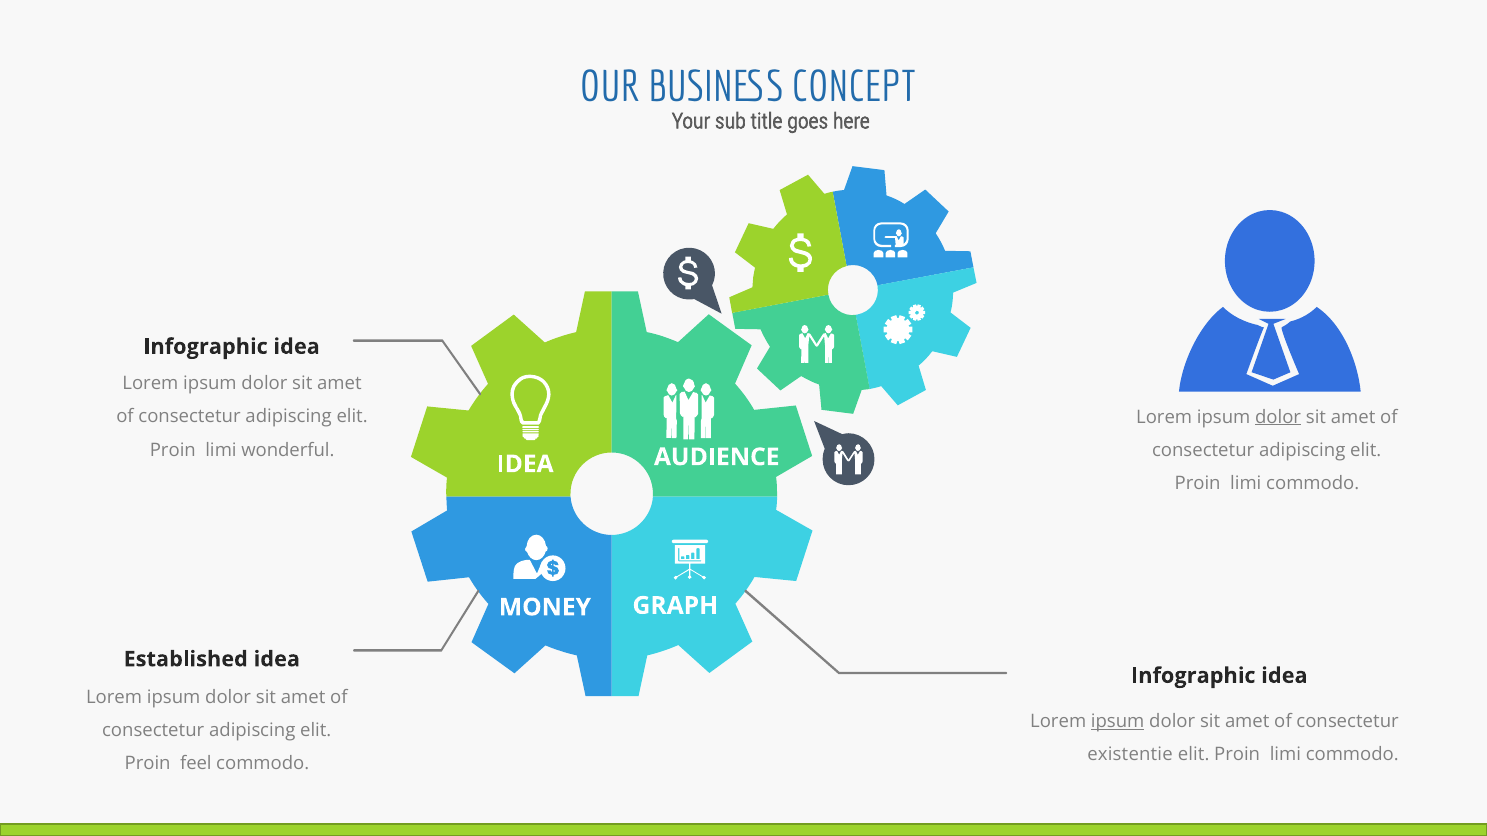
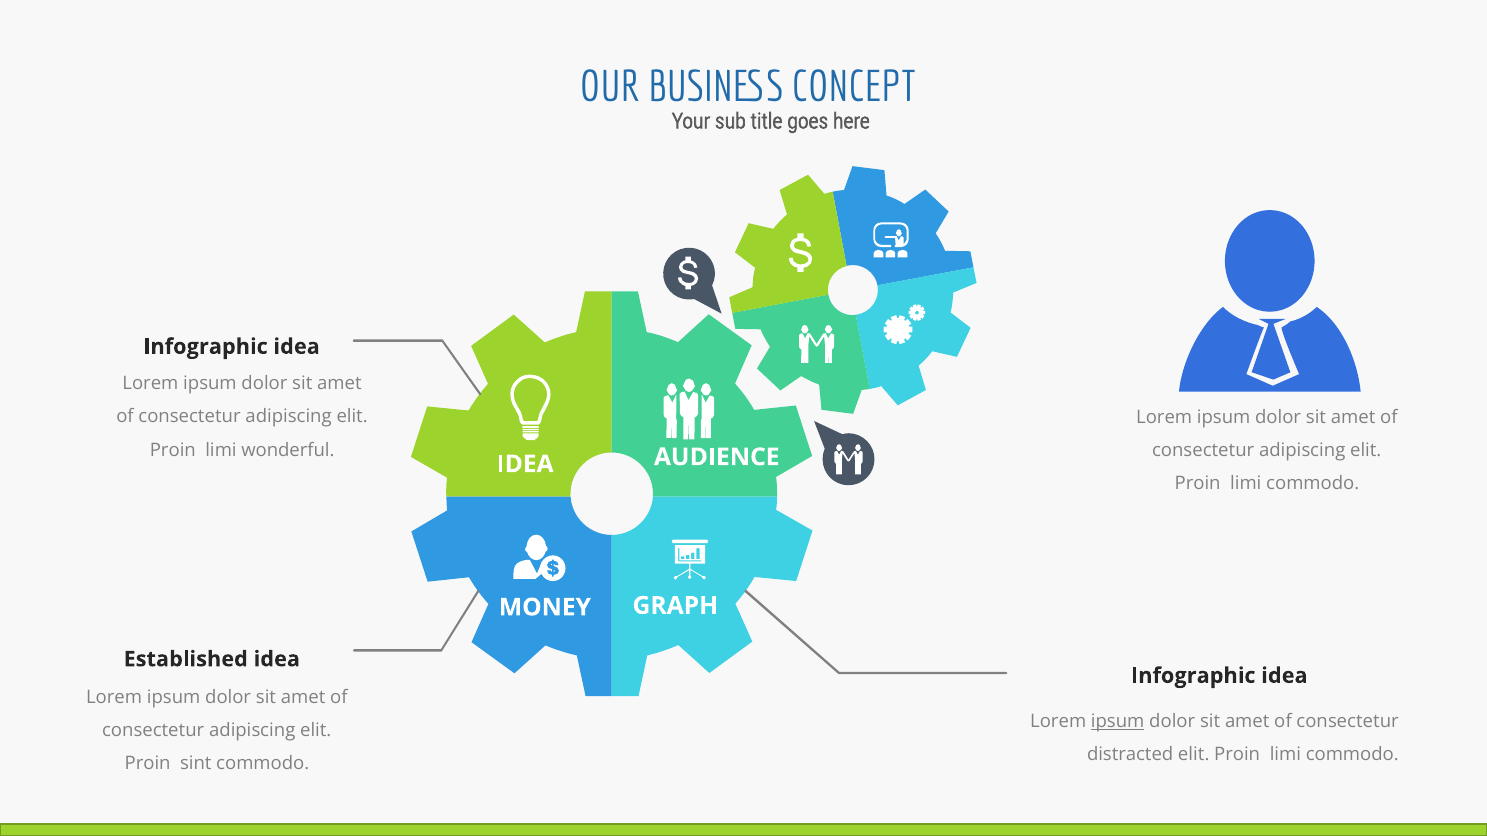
dolor underline: present -> none (1278, 417)
existentie: existentie -> distracted (1130, 755)
feel: feel -> sint (196, 764)
